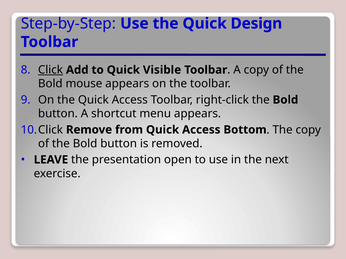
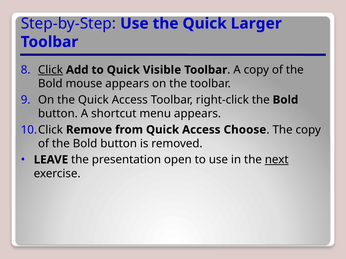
Design: Design -> Larger (256, 24)
Bottom: Bottom -> Choose (245, 130)
next underline: none -> present (277, 160)
